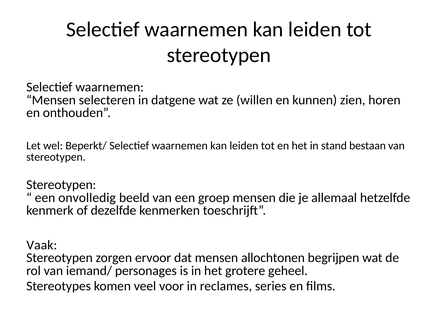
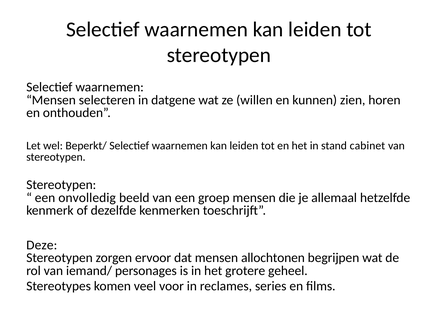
bestaan: bestaan -> cabinet (367, 146)
Vaak: Vaak -> Deze (42, 245)
